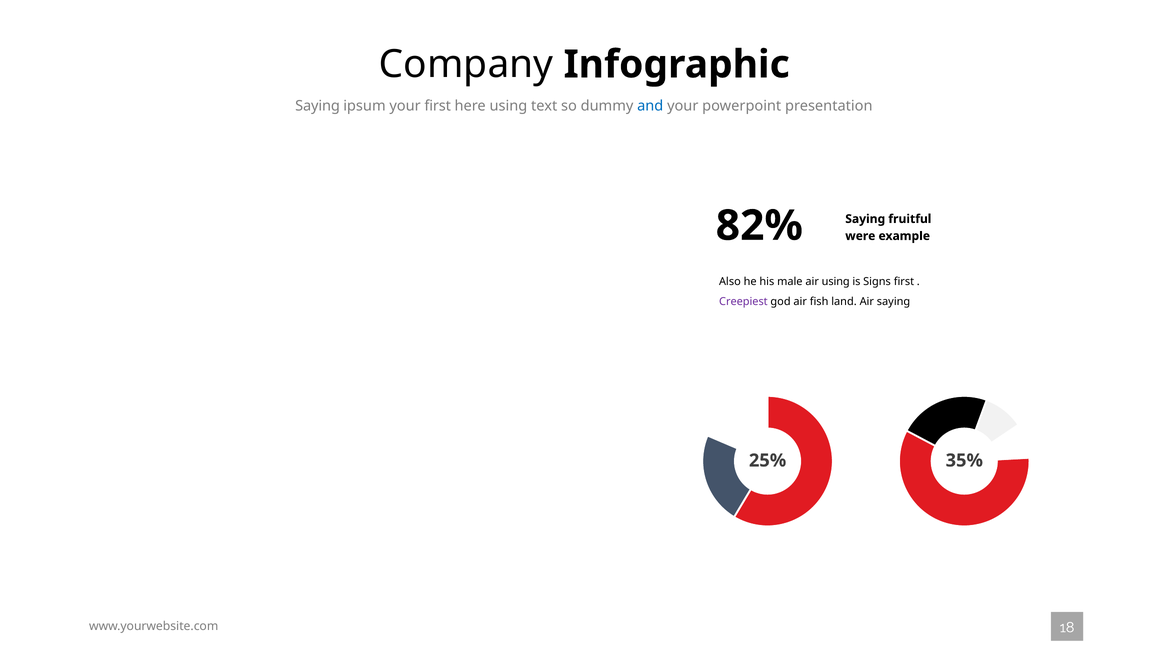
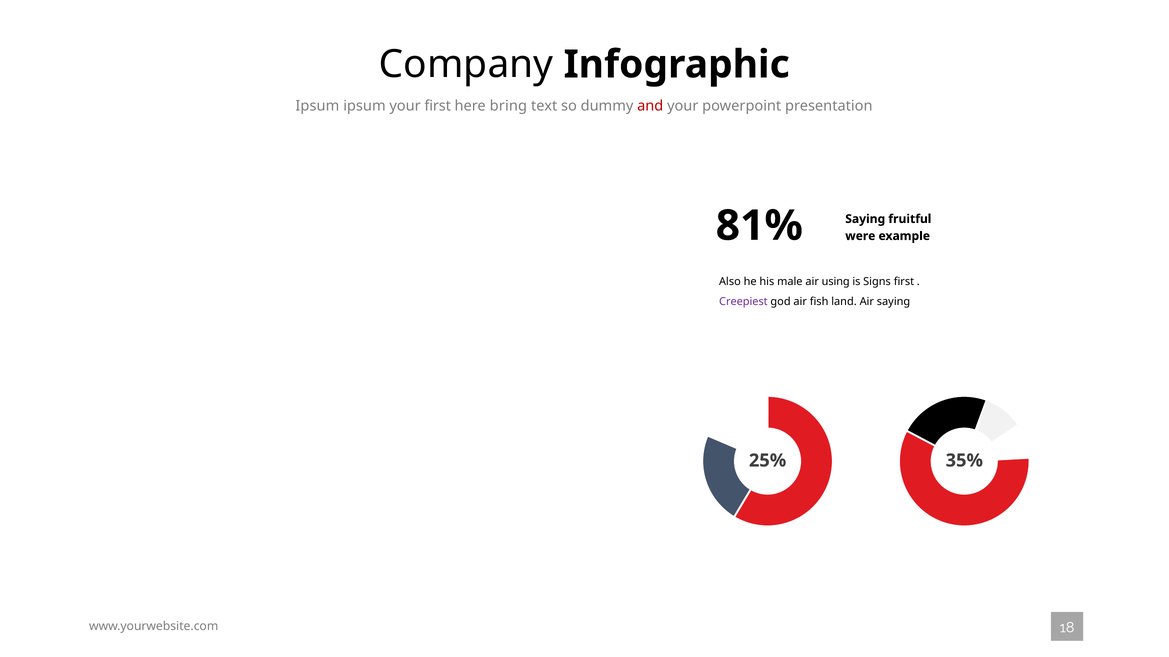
Saying: Saying -> Ipsum (317, 106)
here using: using -> bring (508, 106)
and colour: blue -> red (650, 106)
82%: 82% -> 81% (759, 226)
